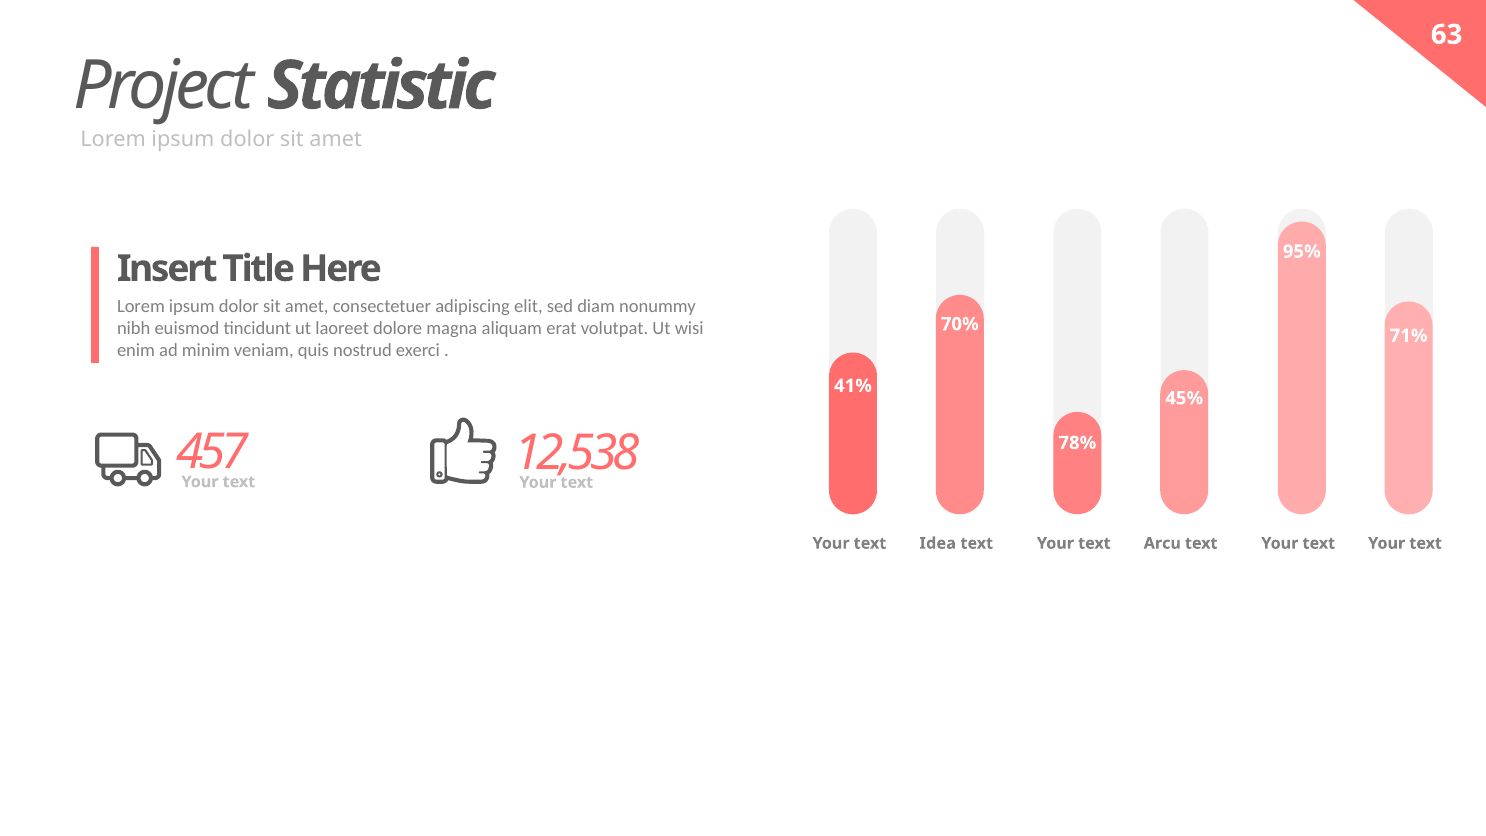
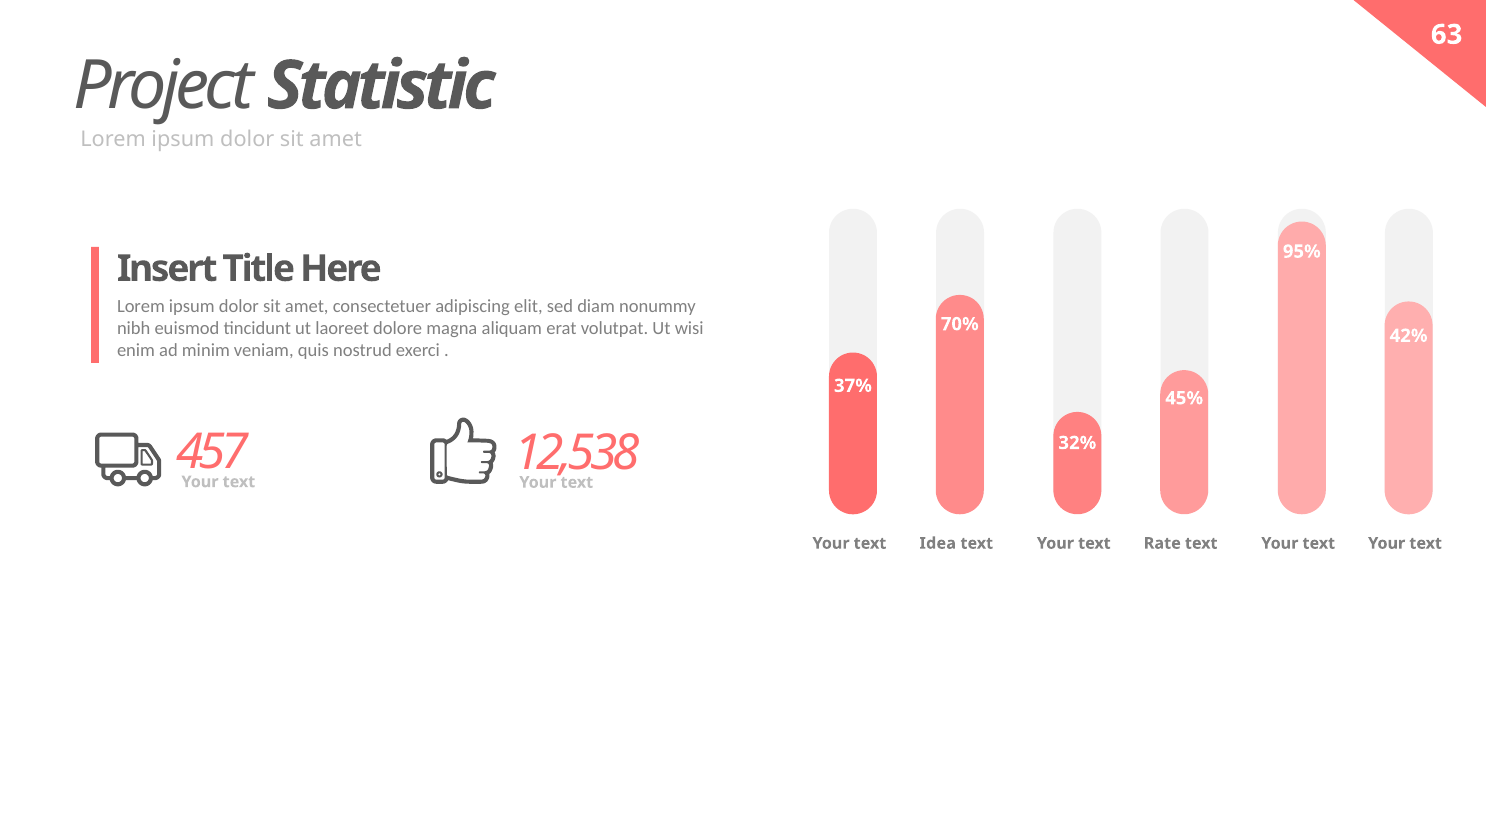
71%: 71% -> 42% (1409, 336)
41%: 41% -> 37% (853, 386)
78%: 78% -> 32% (1077, 443)
Arcu: Arcu -> Rate (1162, 543)
